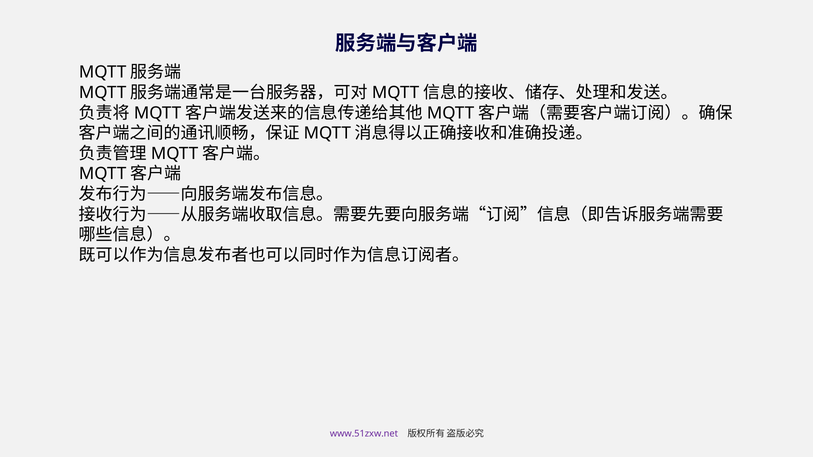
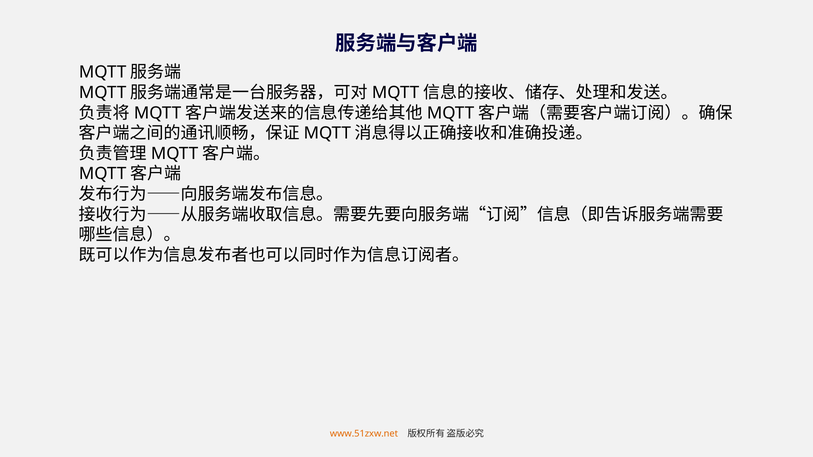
www.51zxw.net colour: purple -> orange (364, 434)
